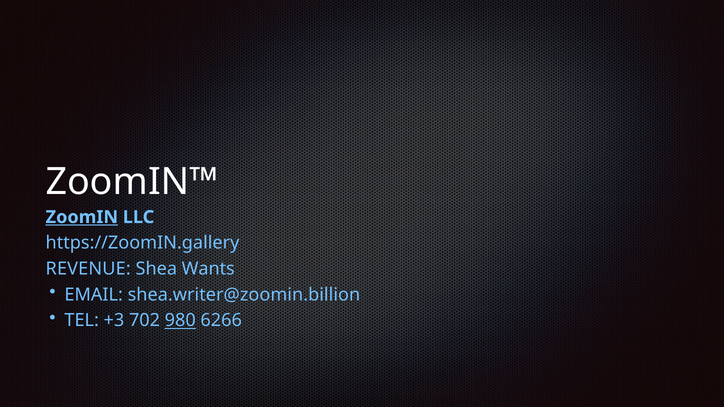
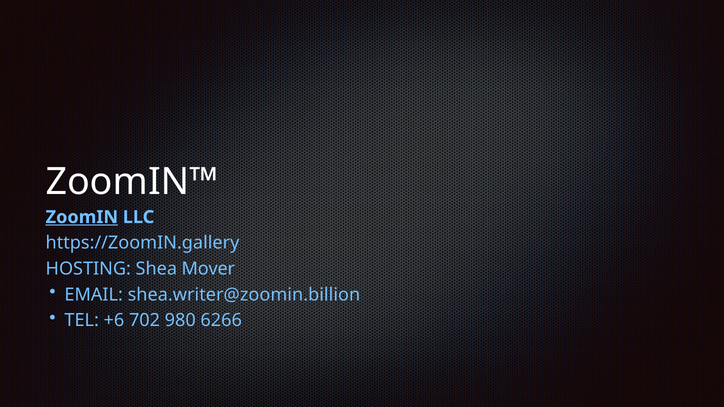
REVENUE: REVENUE -> HOSTING (88, 269)
Wants: Wants -> Mover (208, 269)
+3: +3 -> +6 (114, 321)
980 underline: present -> none (180, 321)
